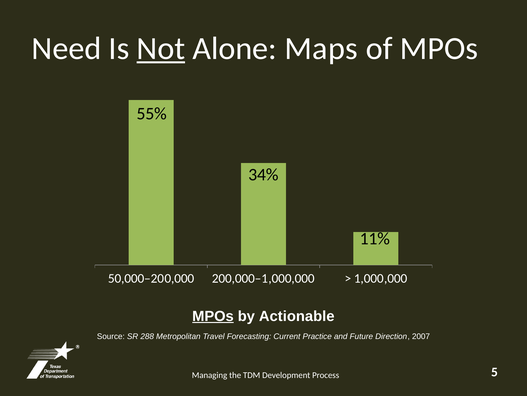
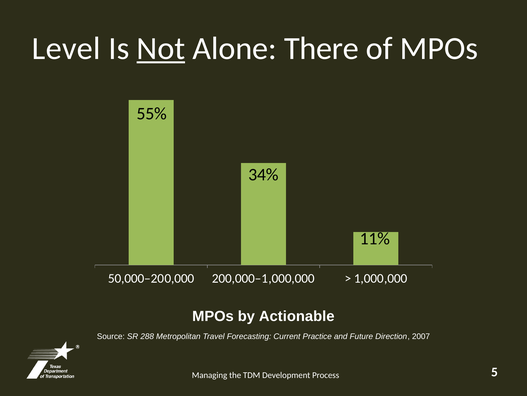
Need: Need -> Level (66, 48)
Maps: Maps -> There (321, 48)
MPOs underline: present -> none (213, 316)
